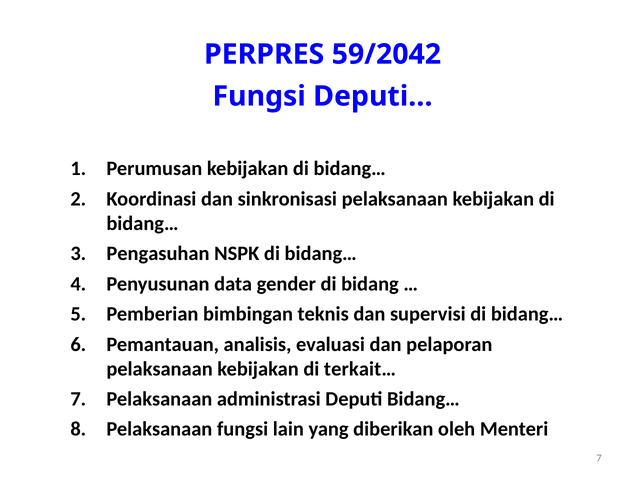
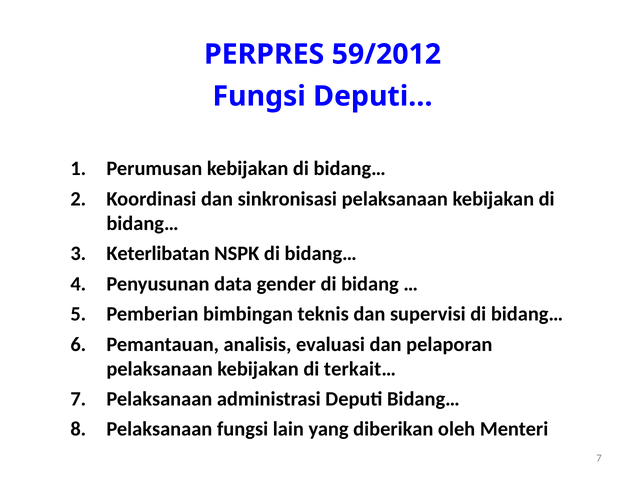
59/2042: 59/2042 -> 59/2012 (386, 54)
Pengasuhan: Pengasuhan -> Keterlibatan (158, 254)
